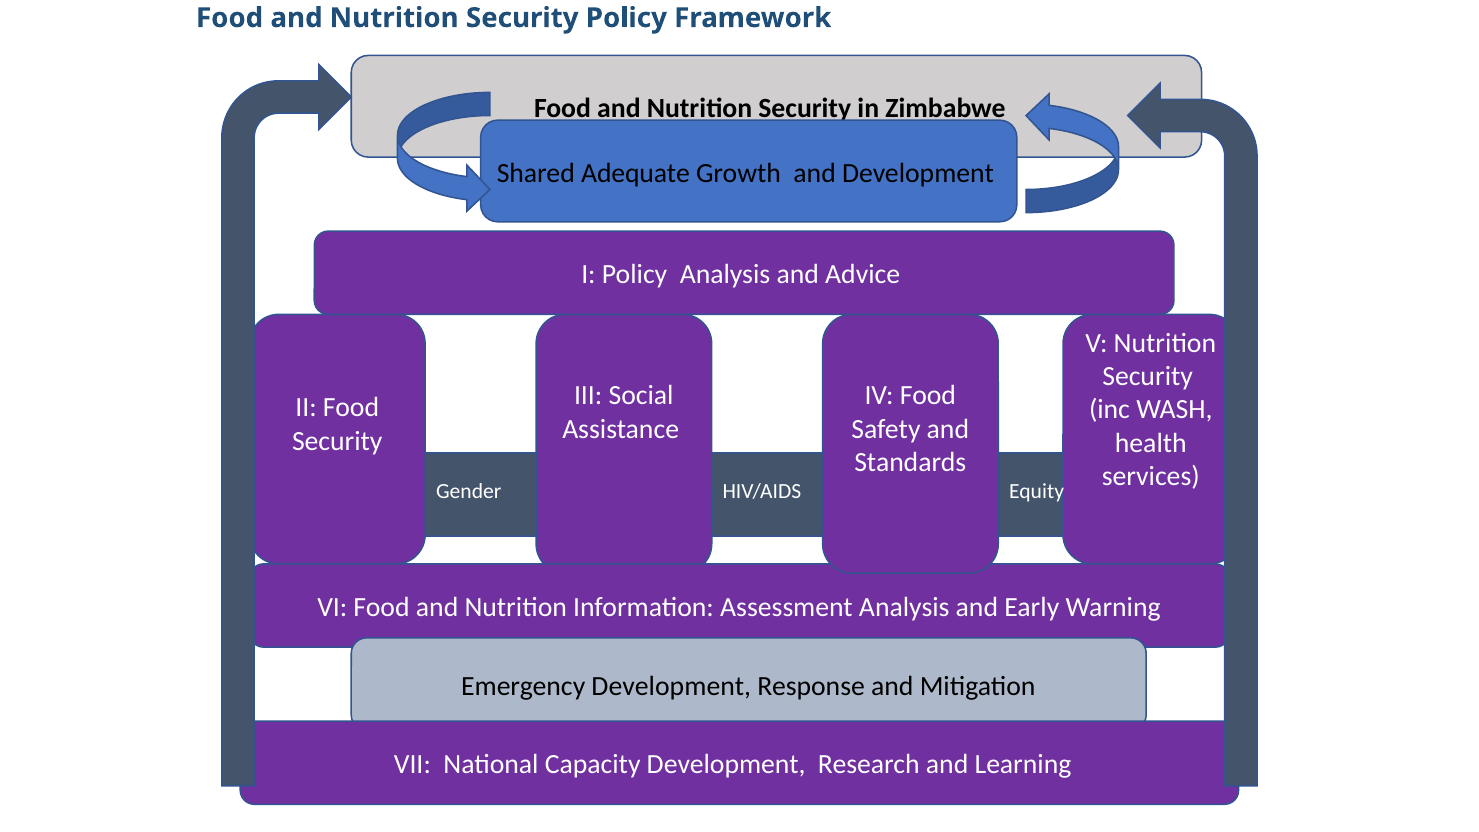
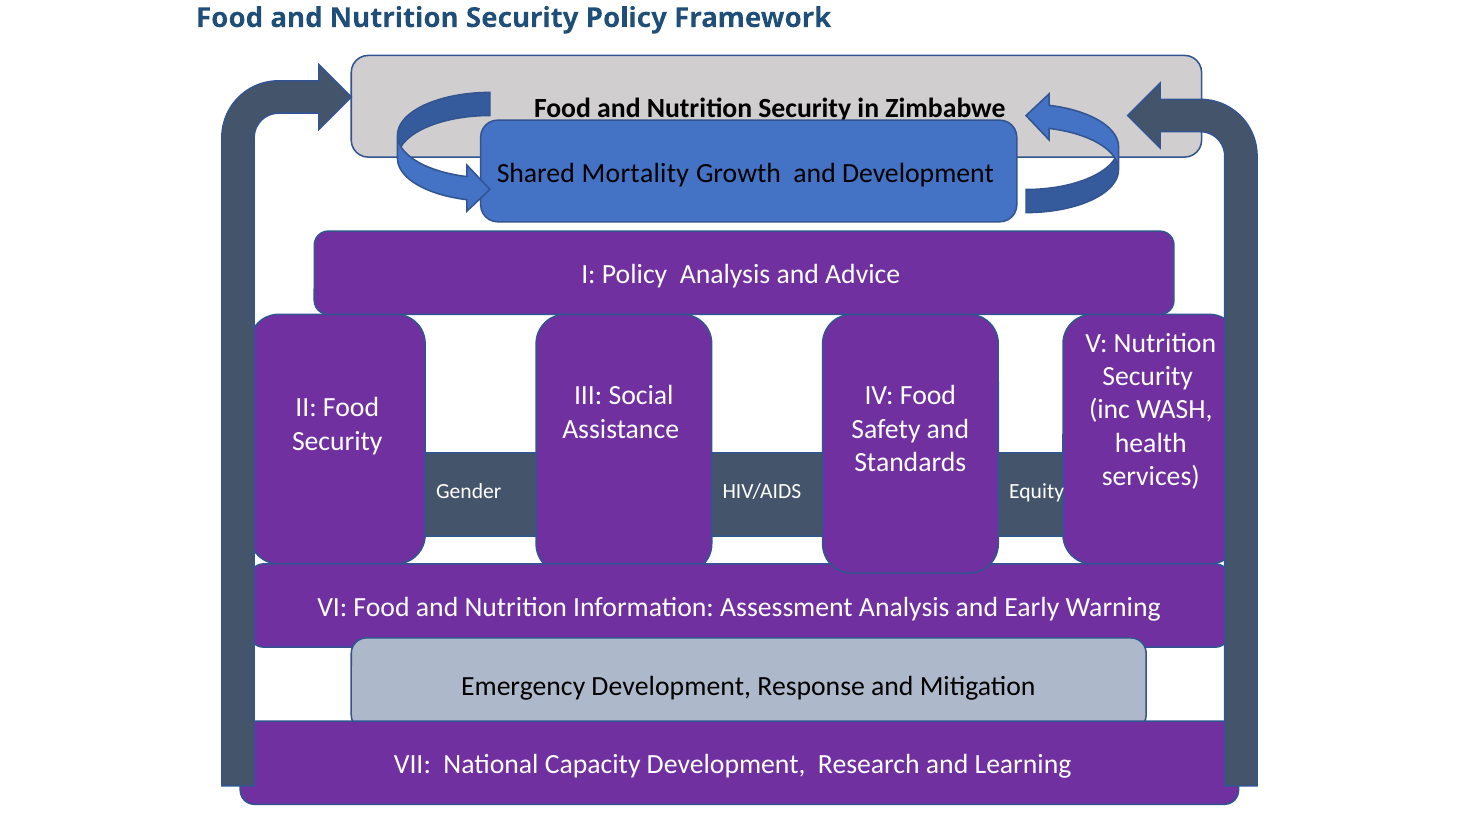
Adequate: Adequate -> Mortality (635, 173)
